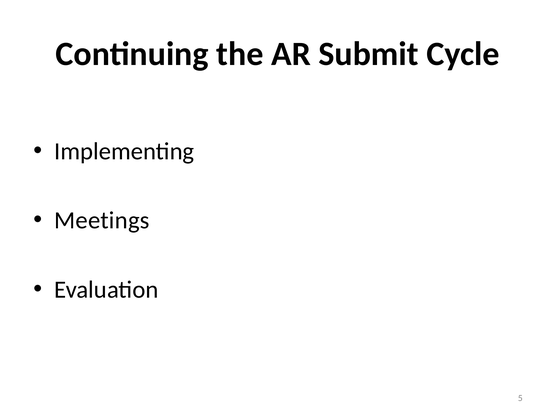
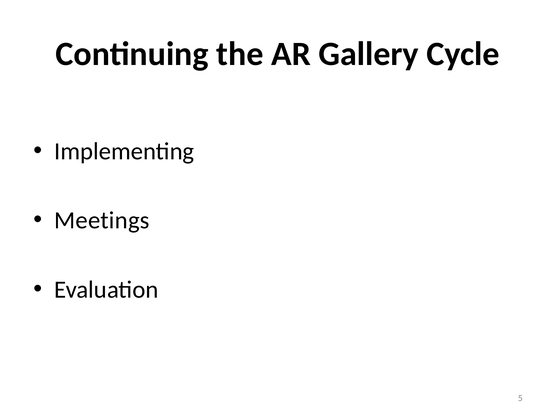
Submit: Submit -> Gallery (369, 54)
